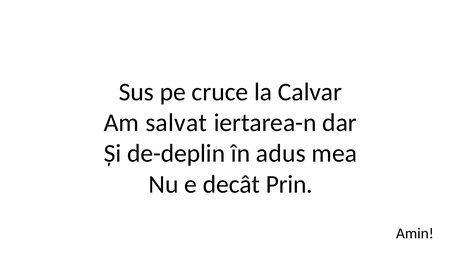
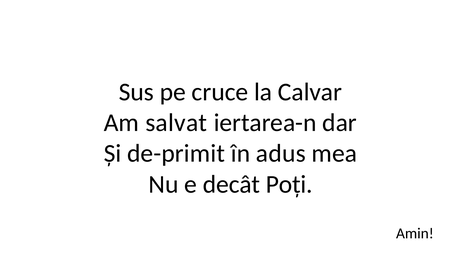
de-deplin: de-deplin -> de-primit (176, 154)
Prin: Prin -> Poți (289, 184)
